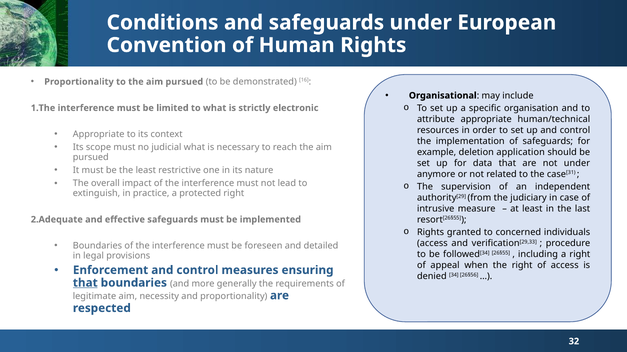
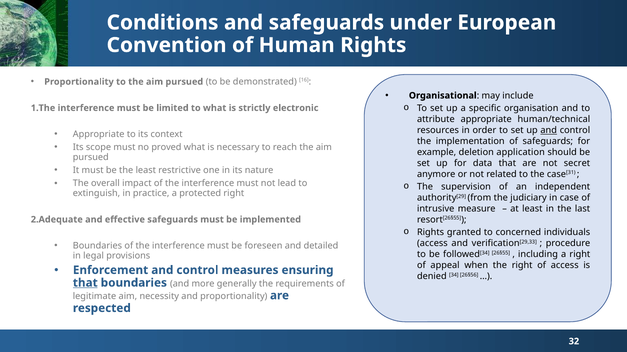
and underline: none -> present (549, 130)
judicial: judicial -> proved (166, 148)
not under: under -> secret (577, 163)
